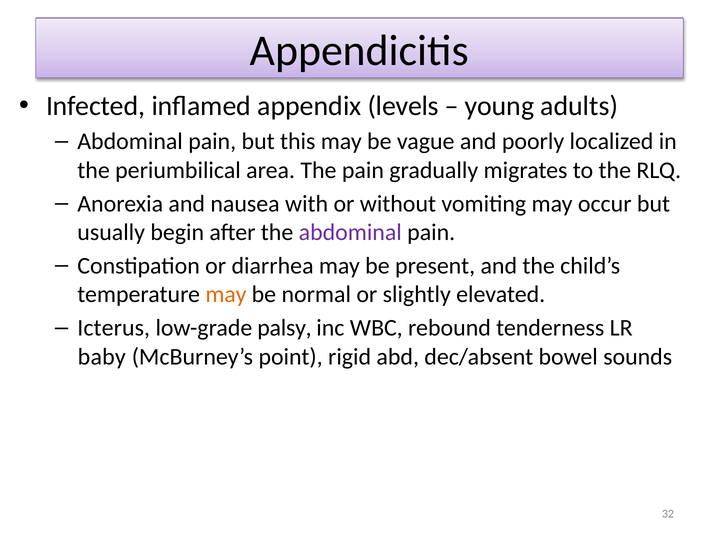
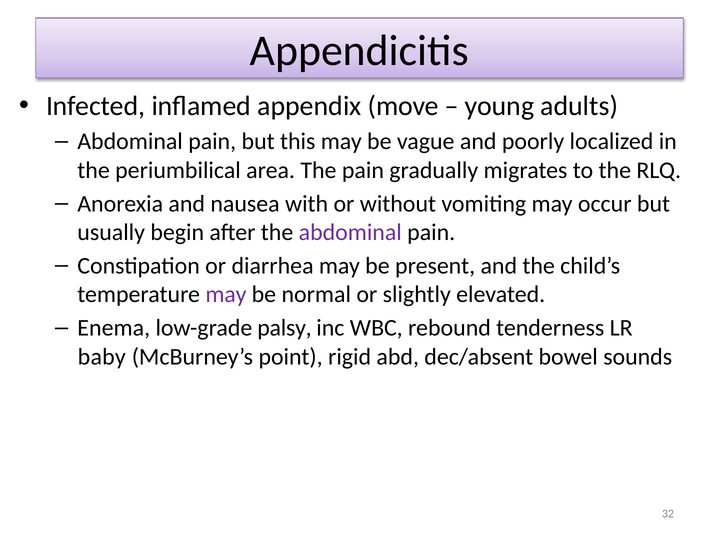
levels: levels -> move (403, 106)
may colour: orange -> purple (226, 294)
Icterus: Icterus -> Enema (114, 328)
